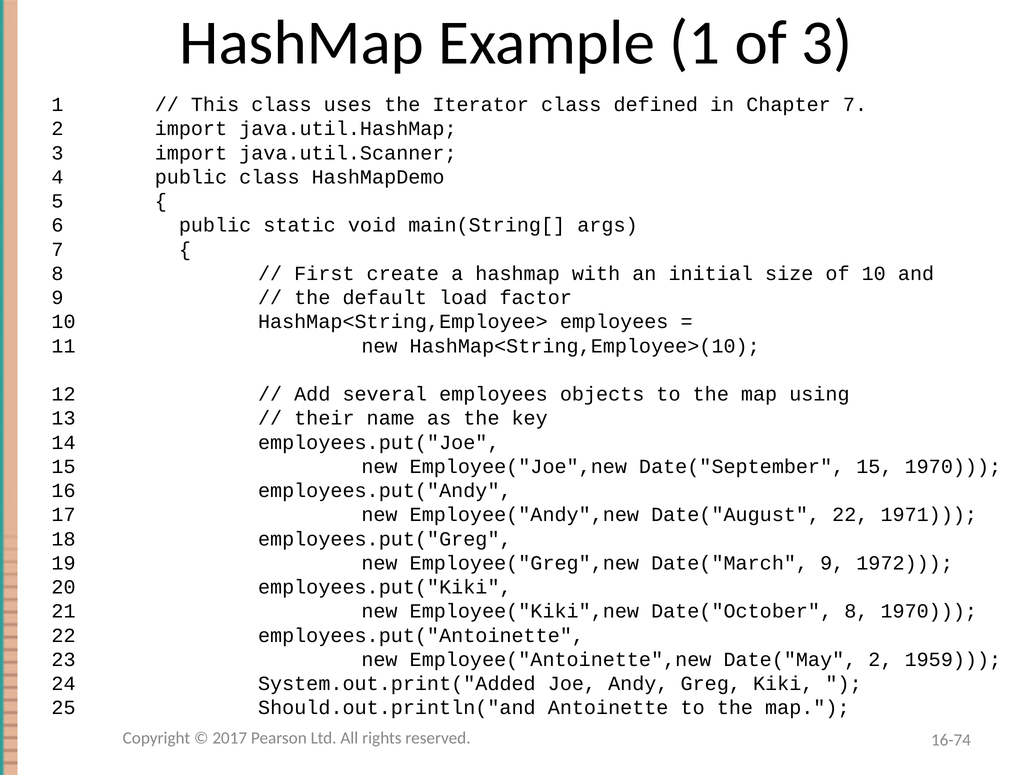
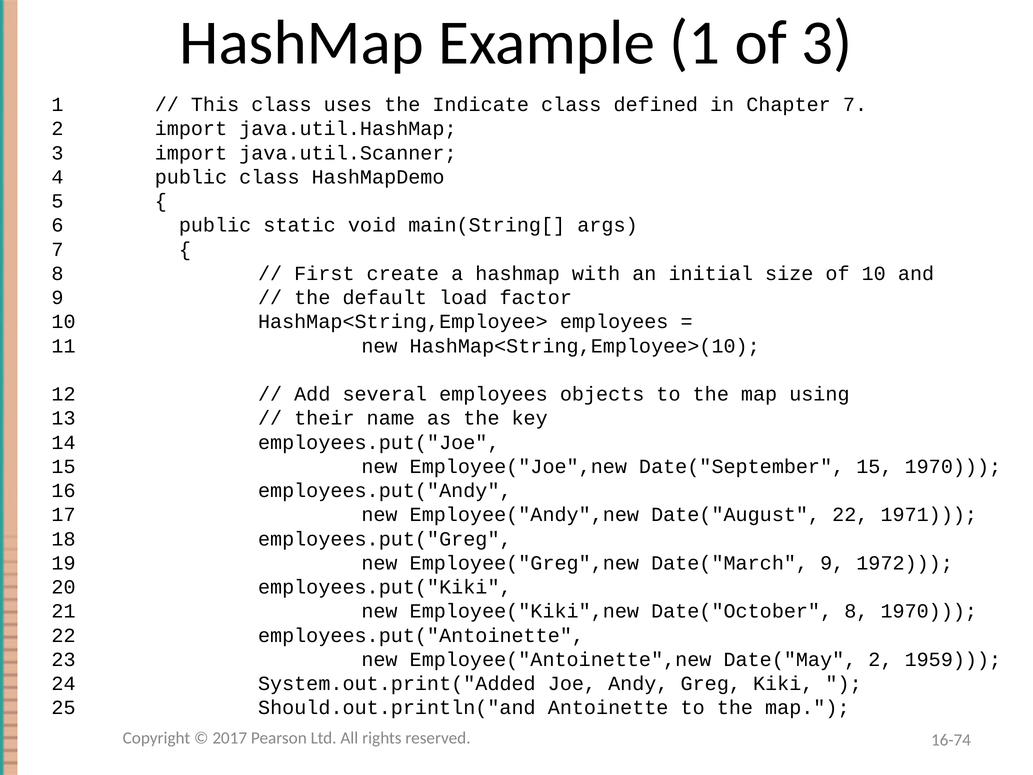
Iterator: Iterator -> Indicate (481, 105)
